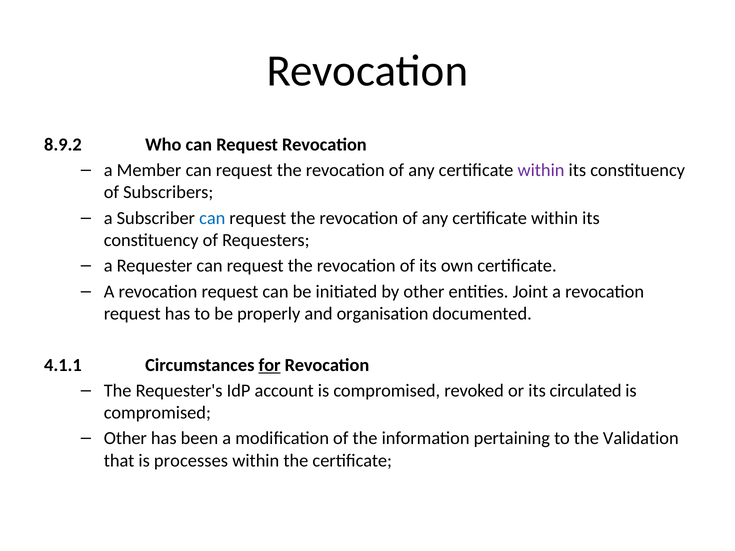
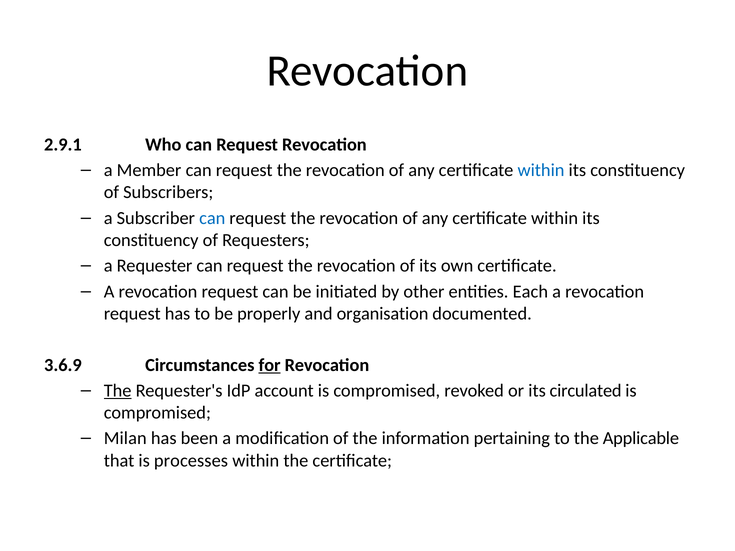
8.9.2: 8.9.2 -> 2.9.1 (63, 145)
within colour: purple -> blue (541, 170)
Joint: Joint -> Each (530, 292)
4.1.1: 4.1.1 -> 3.6.9 (63, 365)
The underline: none -> present (118, 391)
Other: Other -> Milan (125, 439)
Validation: Validation -> Applicable (641, 439)
